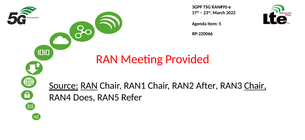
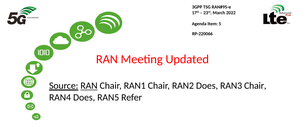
Provided: Provided -> Updated (187, 59)
RAN2 After: After -> Does (207, 85)
Chair underline: present -> none (255, 85)
